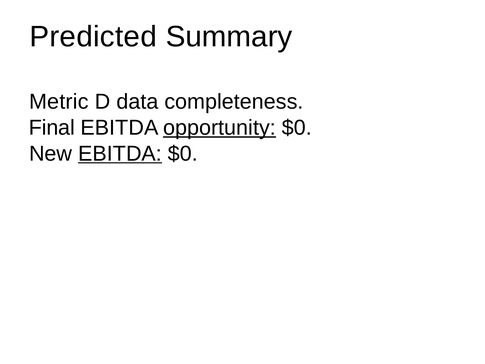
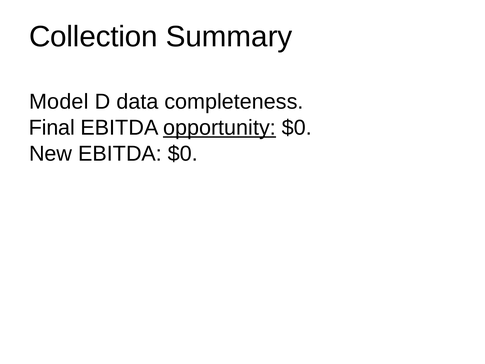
Predicted: Predicted -> Collection (93, 37)
Metric: Metric -> Model (59, 102)
EBITDA underline: present -> none (120, 153)
